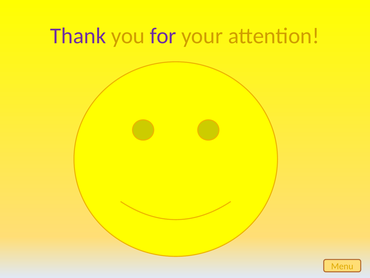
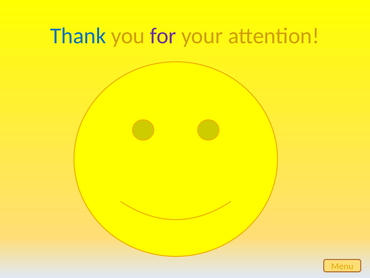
Thank colour: purple -> blue (78, 36)
